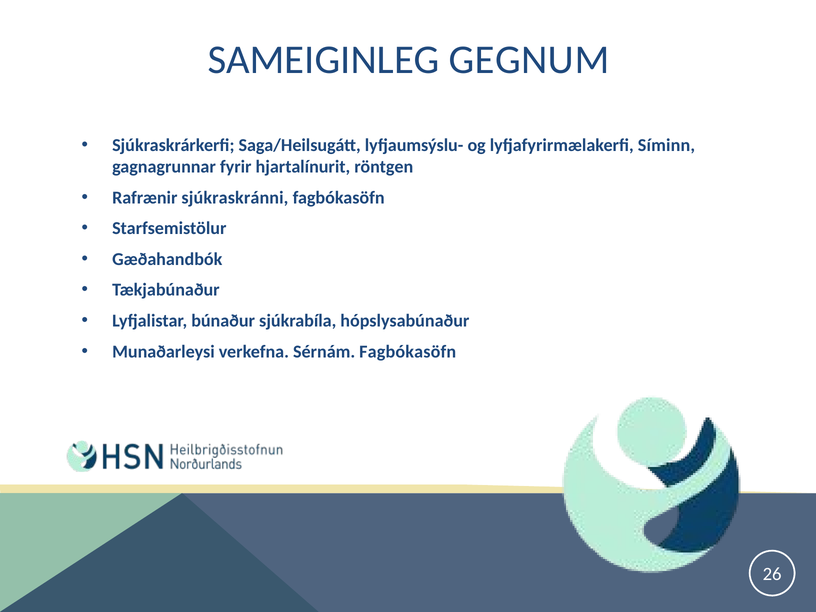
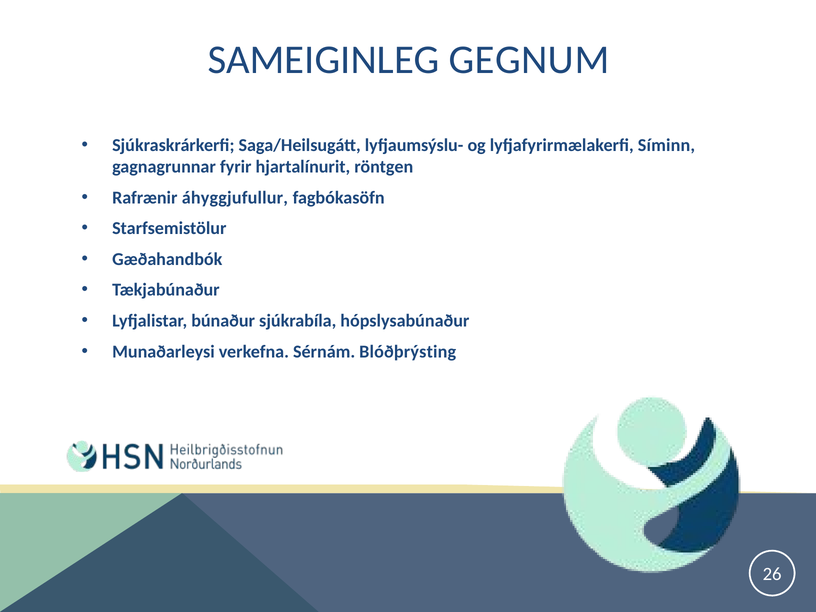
sjúkraskránni: sjúkraskránni -> áhyggjufullur (235, 198)
Sérnám Fagbókasöfn: Fagbókasöfn -> Blóðþrýsting (408, 352)
